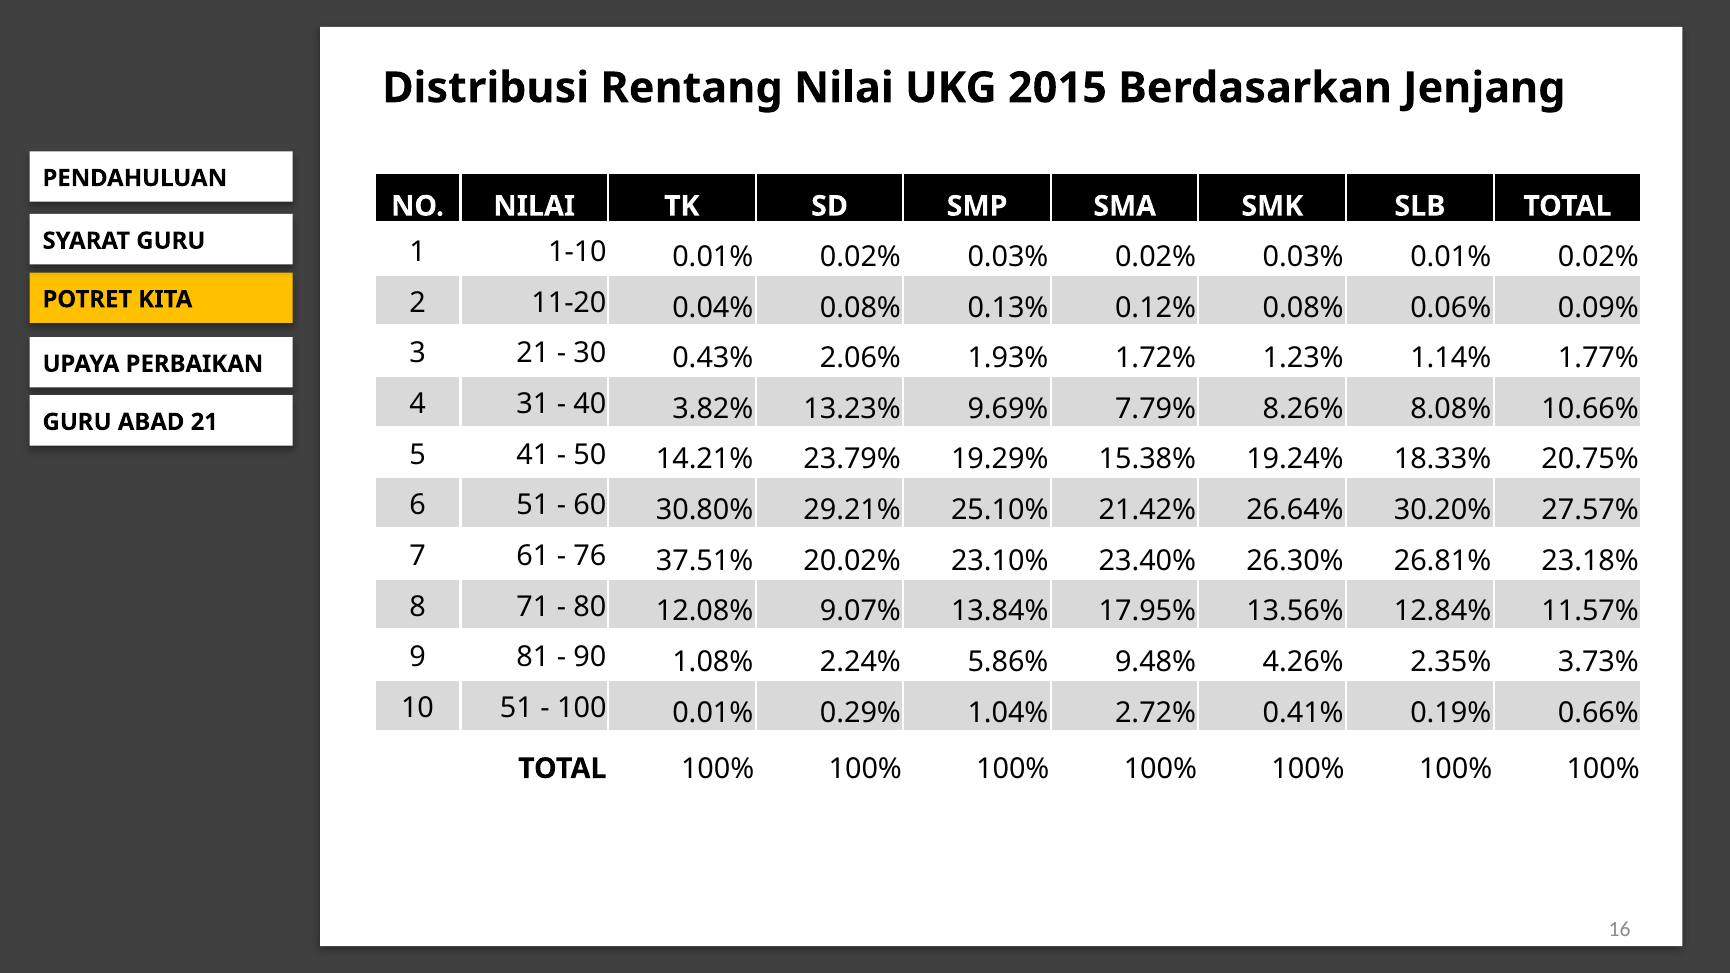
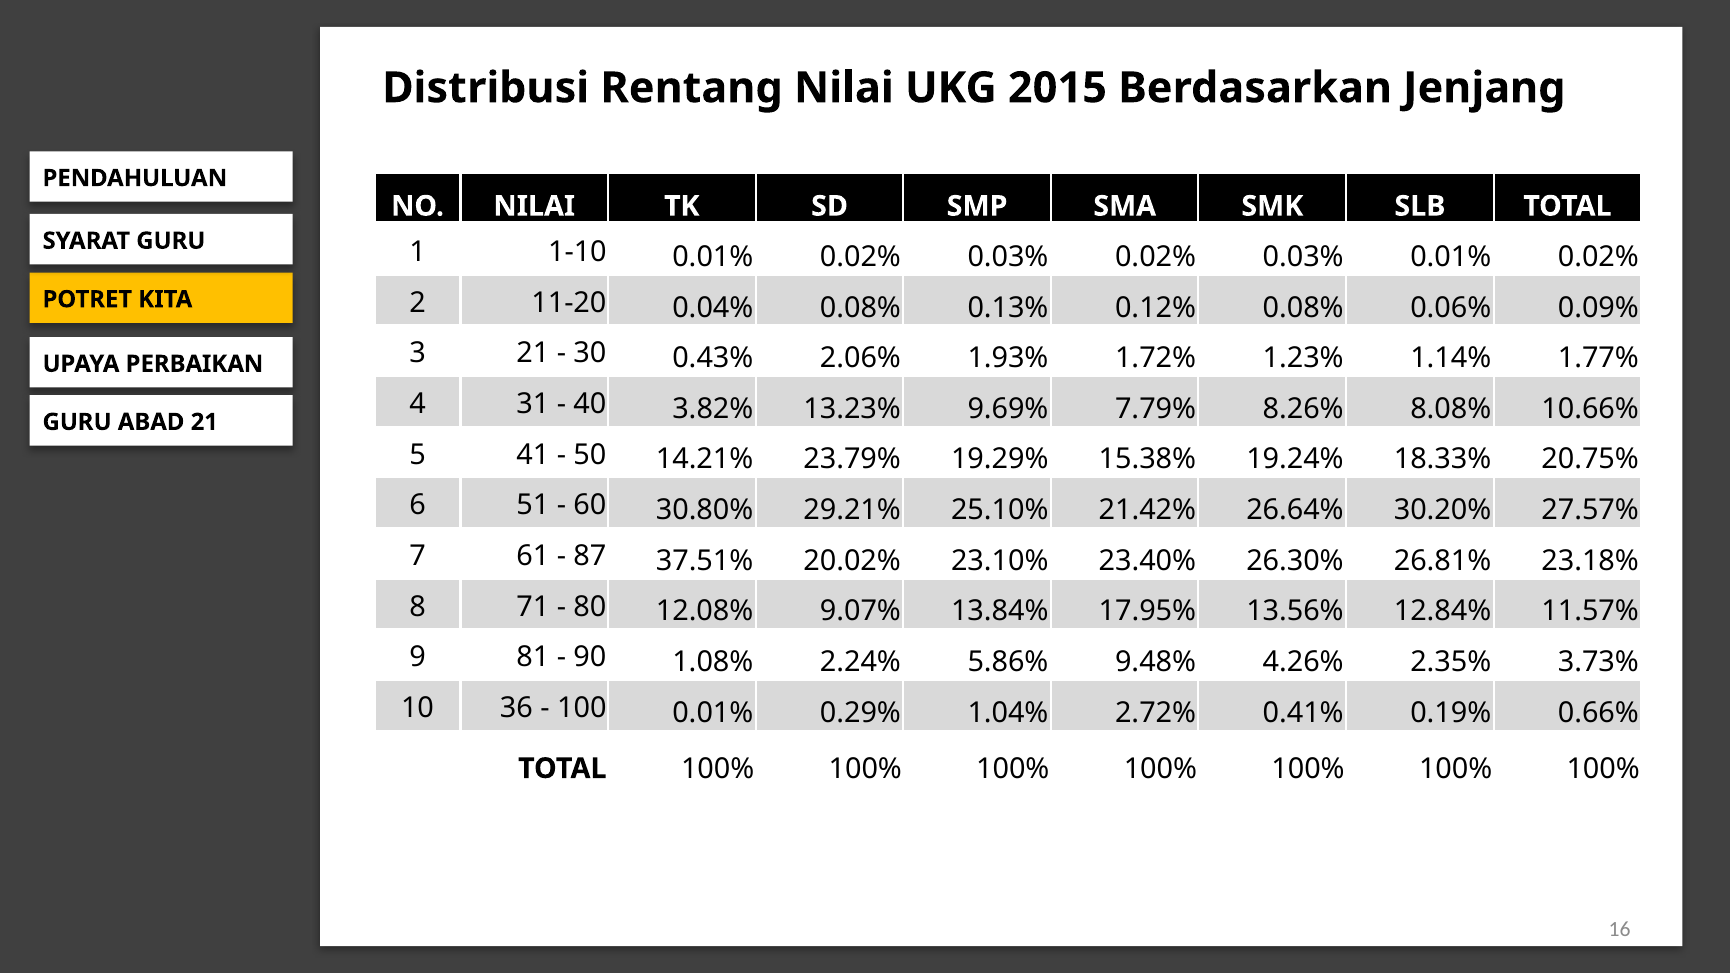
76: 76 -> 87 (590, 556)
10 51: 51 -> 36 (516, 708)
